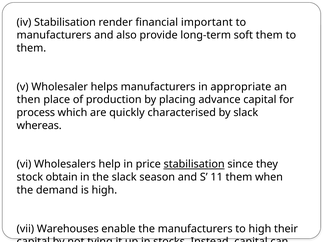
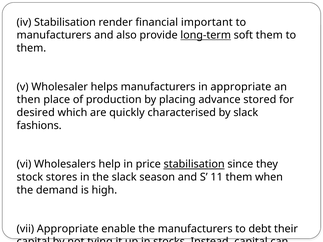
long-term underline: none -> present (206, 35)
advance capital: capital -> stored (260, 100)
process: process -> desired (36, 113)
whereas: whereas -> fashions (39, 126)
obtain: obtain -> stores (62, 177)
vii Warehouses: Warehouses -> Appropriate (68, 229)
to high: high -> debt (260, 229)
